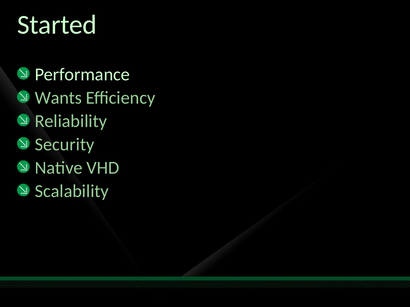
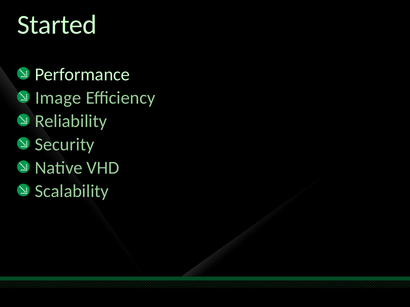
Wants: Wants -> Image (58, 98)
